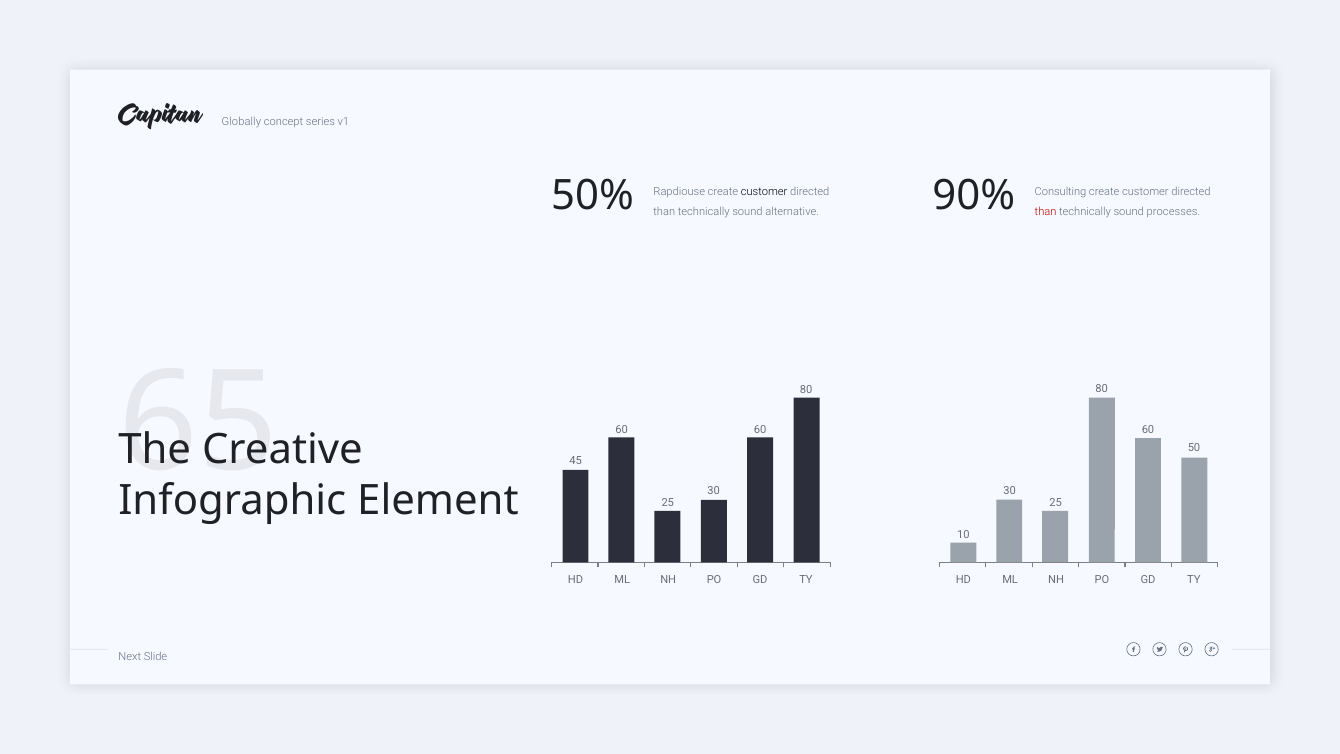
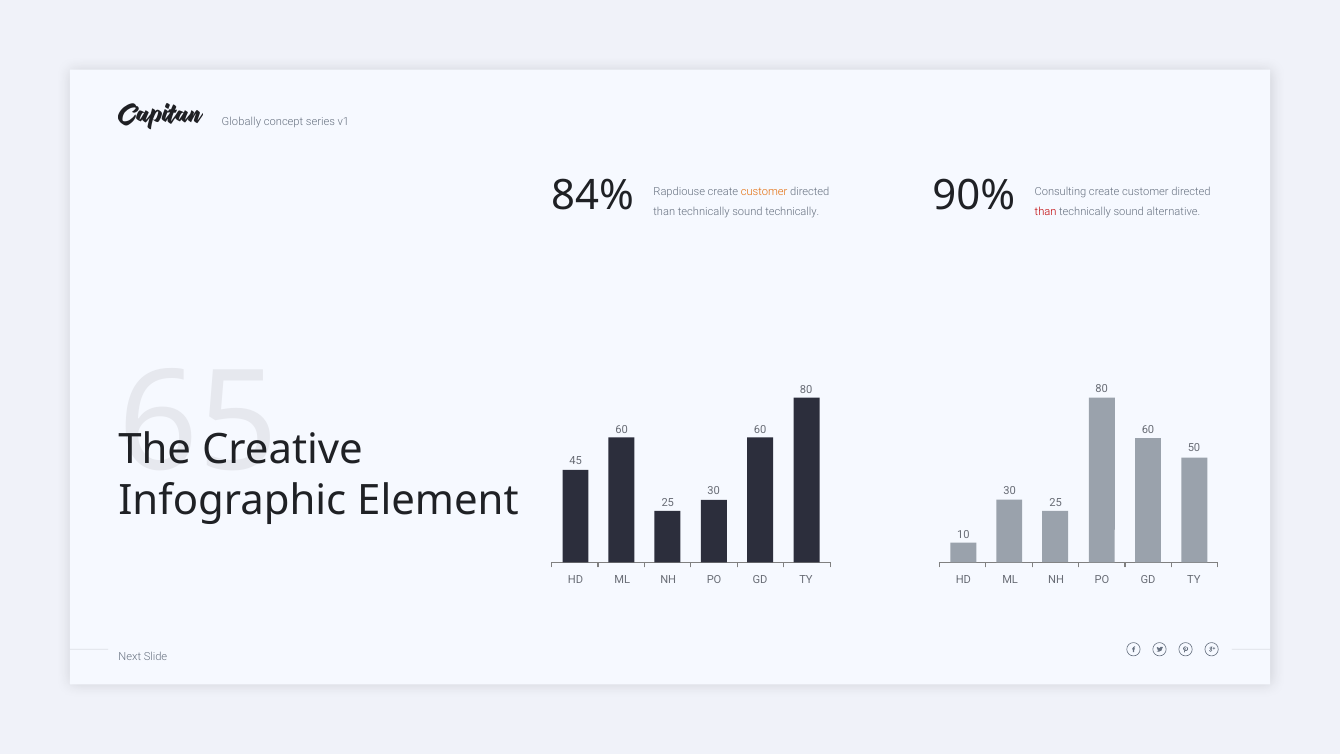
50%: 50% -> 84% (592, 196)
customer colour: black -> orange (764, 192)
sound alternative: alternative -> technically (792, 212)
processes: processes -> alternative (1173, 212)
